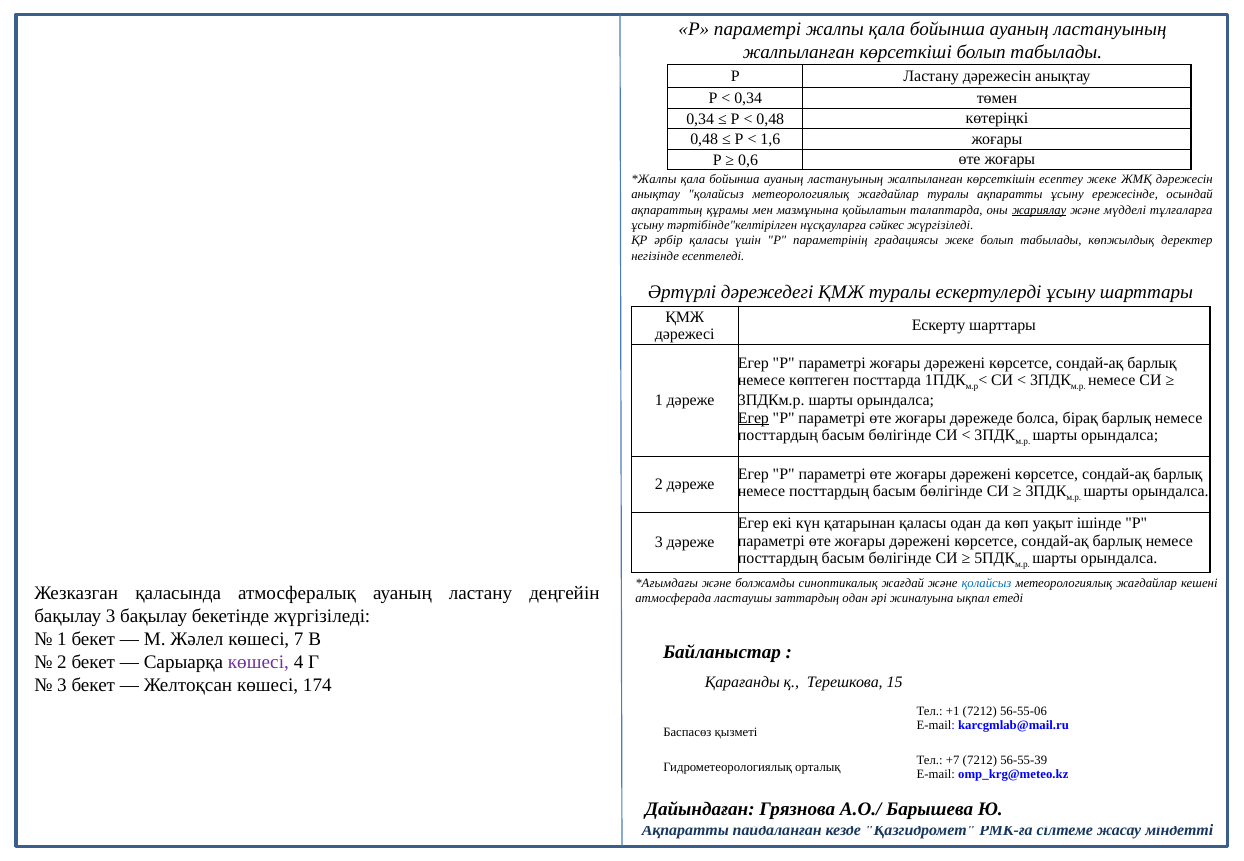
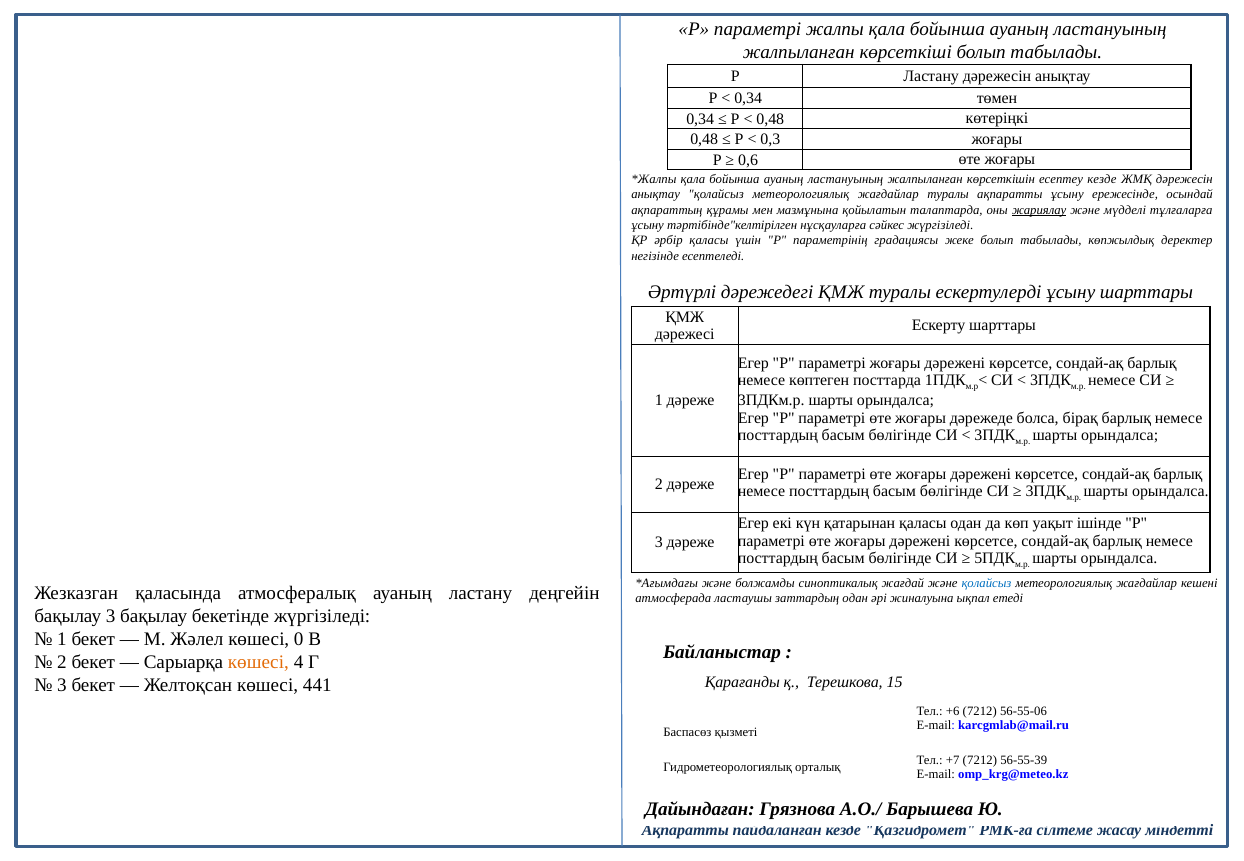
1,6: 1,6 -> 0,3 (770, 139)
есептеу жеке: жеке -> кезде (1102, 180)
Егер underline: present -> none (753, 418)
7: 7 -> 0 (299, 640)
көшесі colour: purple -> orange (258, 663)
174: 174 -> 441 (317, 686)
+1: +1 -> +6 (953, 711)
